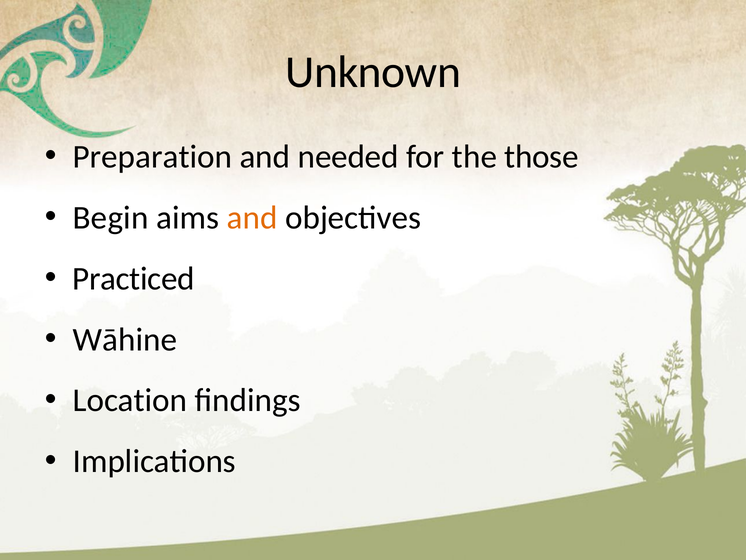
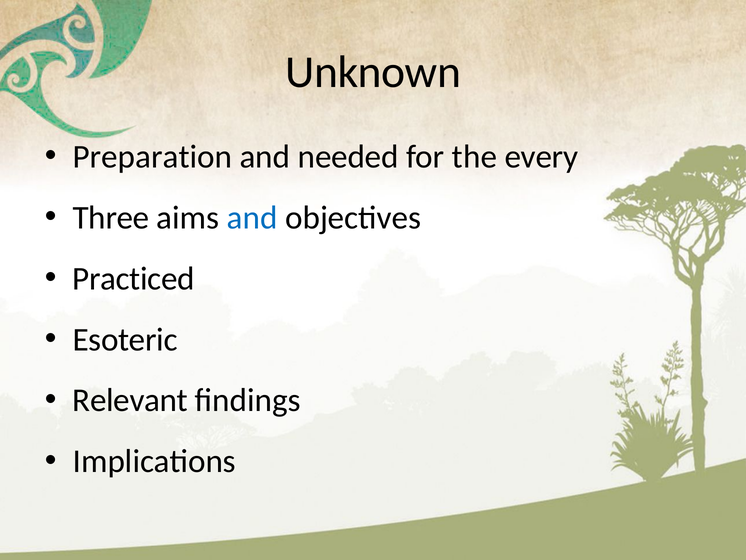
those: those -> every (541, 157)
Begin: Begin -> Three (111, 217)
and colour: orange -> blue (252, 217)
Wāhine: Wāhine -> Esoteric (125, 339)
Location: Location -> Relevant (130, 400)
